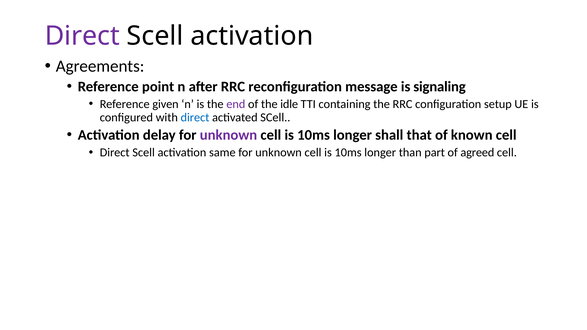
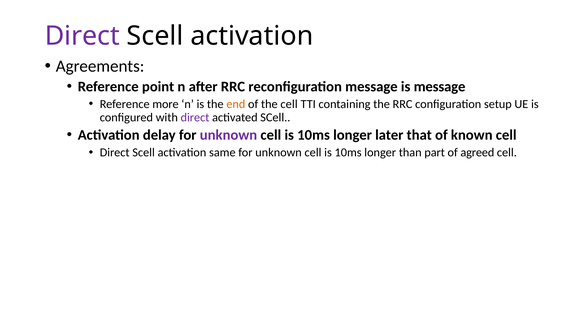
is signaling: signaling -> message (440, 87)
given: given -> more (165, 104)
end colour: purple -> orange (236, 104)
the idle: idle -> cell (289, 104)
direct colour: blue -> purple (195, 117)
shall: shall -> later (389, 135)
